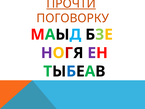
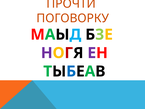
ПРОЧТИ underline: present -> none (71, 4)
